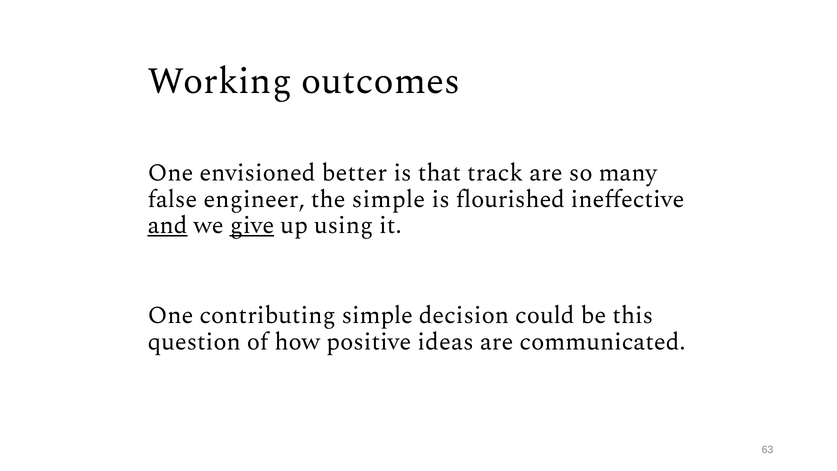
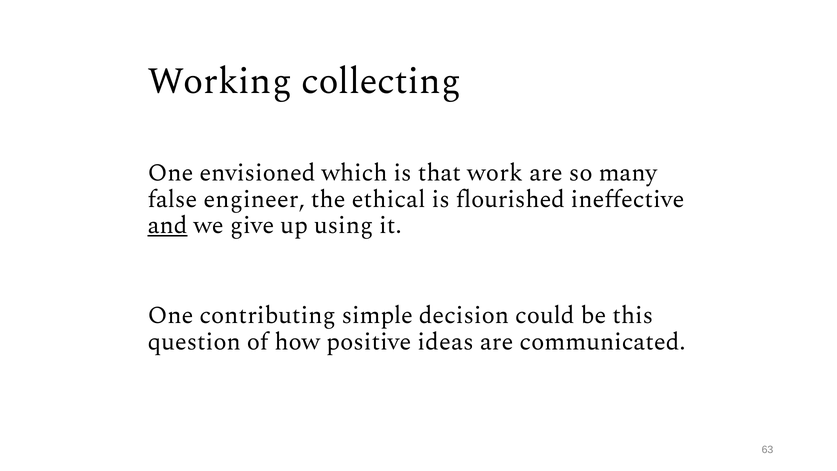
outcomes: outcomes -> collecting (381, 81)
better: better -> which (355, 173)
track: track -> work (495, 173)
the simple: simple -> ethical (389, 199)
give underline: present -> none (252, 225)
